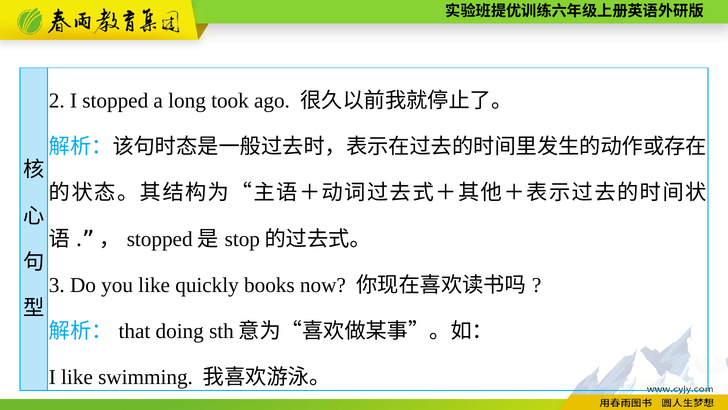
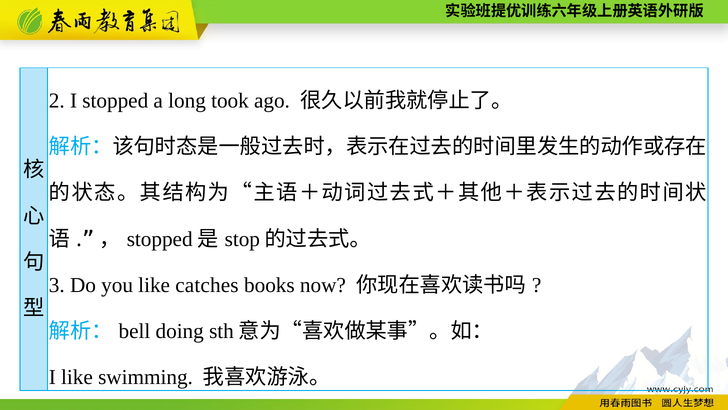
quickly: quickly -> catches (207, 285)
that: that -> bell (134, 331)
